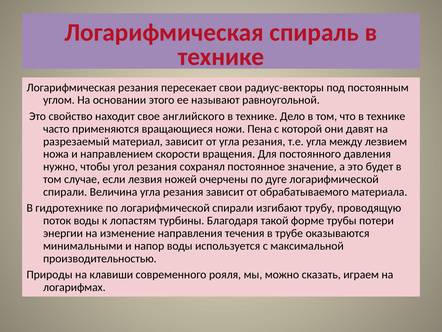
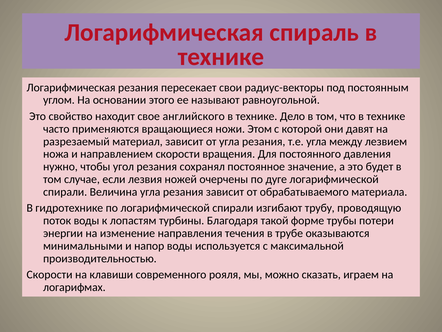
Пена: Пена -> Этом (260, 129)
Природы: Природы -> Скорости (50, 274)
